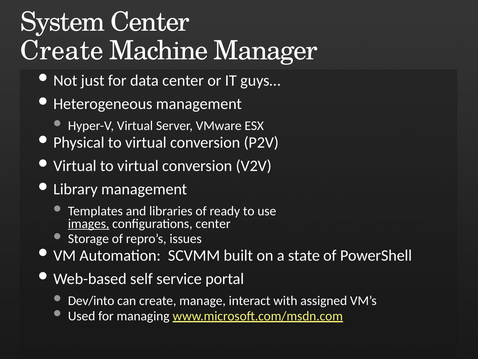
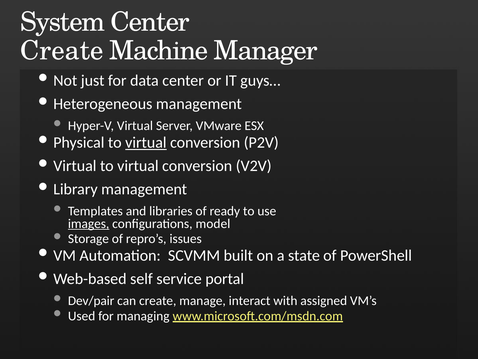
virtual underline: none -> present (146, 142)
configurations center: center -> model (213, 223)
Dev/into: Dev/into -> Dev/pair (91, 300)
